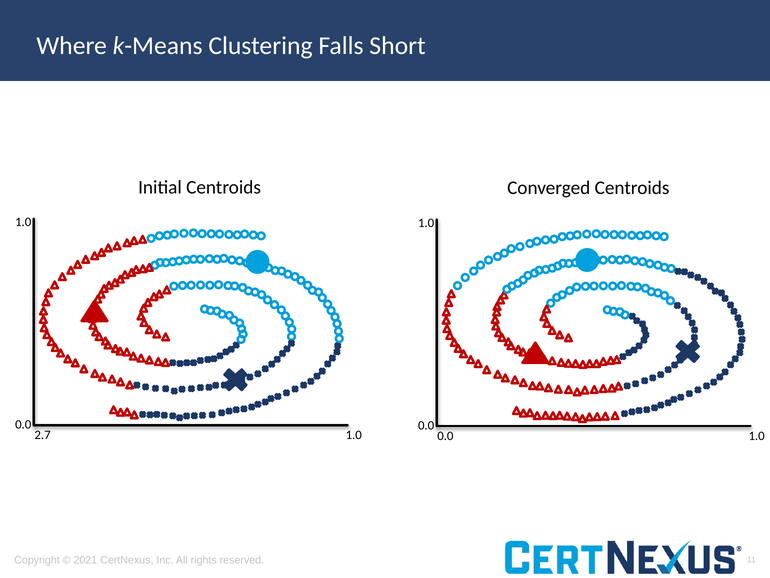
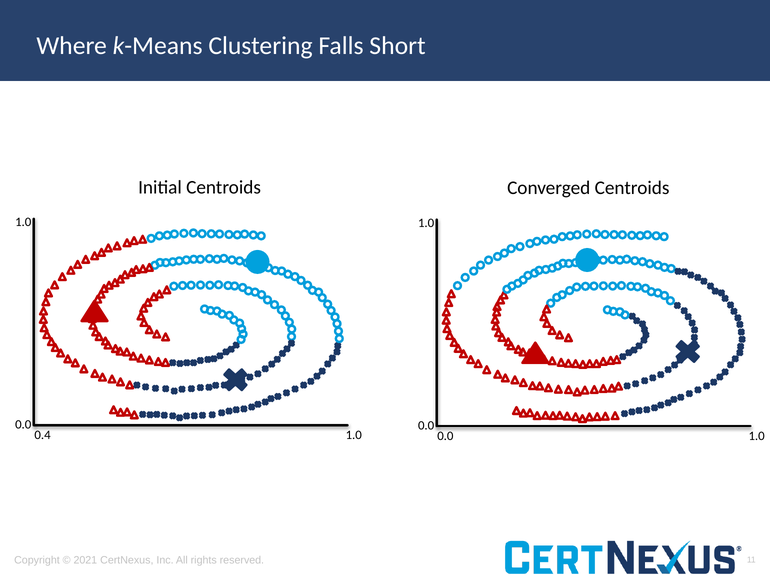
2.7: 2.7 -> 0.4 (43, 435)
